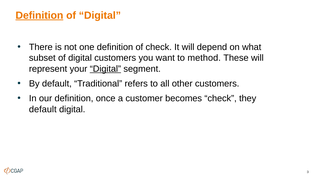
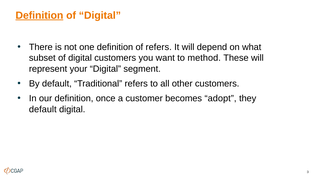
of check: check -> refers (159, 47)
Digital underline: present -> none (105, 69)
becomes check: check -> adopt (221, 98)
